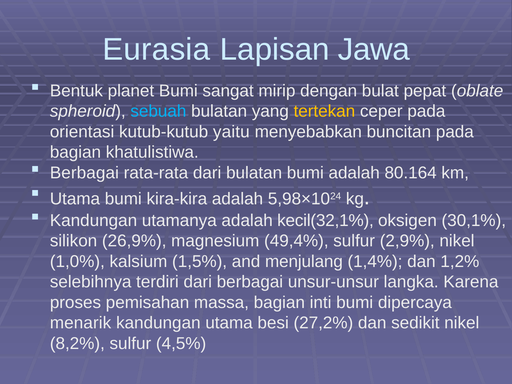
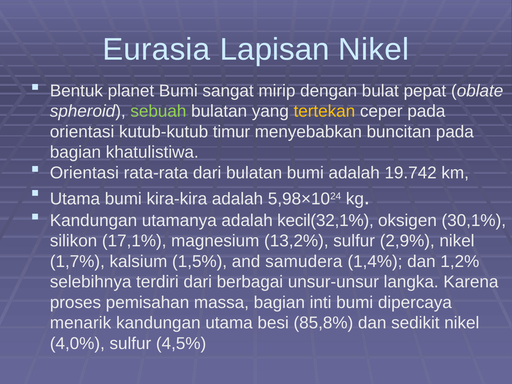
Lapisan Jawa: Jawa -> Nikel (374, 49)
sebuah colour: light blue -> light green (158, 111)
yaitu: yaitu -> timur (232, 132)
Berbagai: Berbagai -> Orientasi (84, 173)
80.164: 80.164 -> 19.742 (411, 173)
26,9%: 26,9% -> 17,1% (134, 241)
49,4%: 49,4% -> 13,2% (296, 241)
1,0%: 1,0% -> 1,7% (77, 261)
menjulang: menjulang -> samudera (304, 261)
27,2%: 27,2% -> 85,8% (323, 323)
8,2%: 8,2% -> 4,0% (77, 343)
